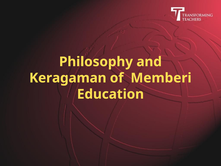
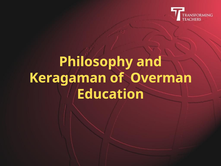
Memberi: Memberi -> Overman (161, 78)
